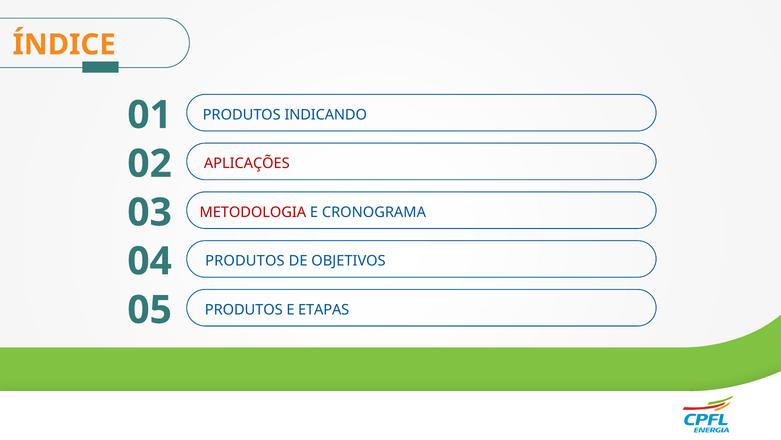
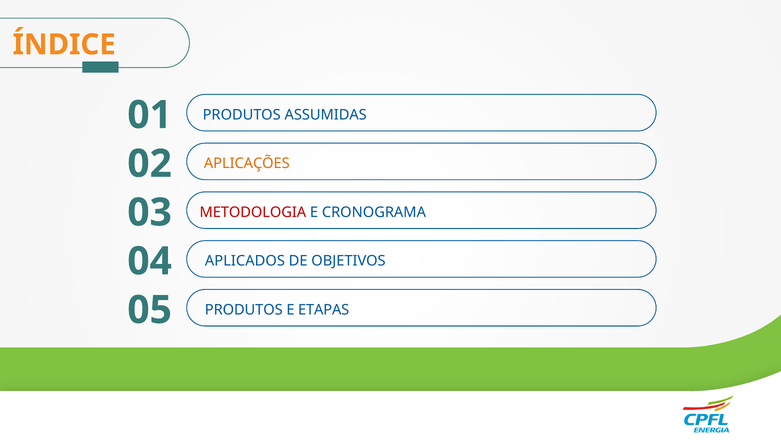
INDICANDO: INDICANDO -> ASSUMIDAS (326, 115)
APLICAÇÕES colour: red -> orange (247, 163)
04 PRODUTOS: PRODUTOS -> APLICADOS (245, 261)
